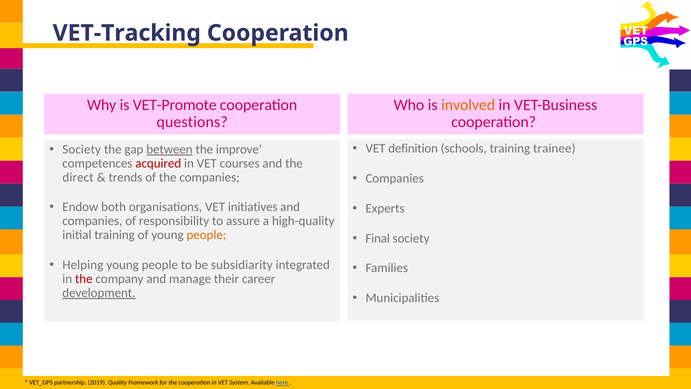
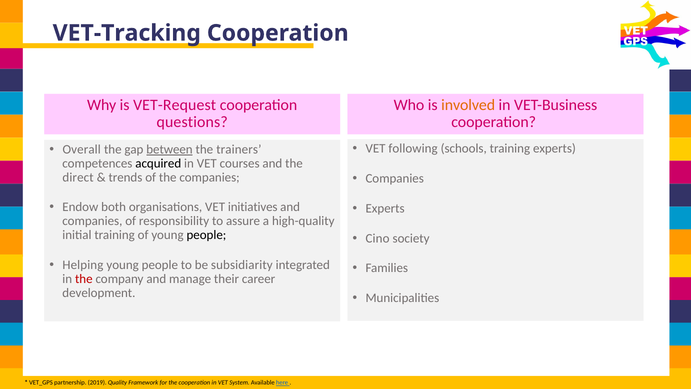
VET-Promote: VET-Promote -> VET-Request (175, 105)
definition: definition -> following (413, 149)
training trainee: trainee -> experts (554, 149)
Society: Society -> Overall (82, 149)
improve: improve -> trainers (239, 149)
acquired colour: red -> black (158, 163)
people colour: orange -> black (206, 235)
Final: Final -> Cino (378, 238)
development underline: present -> none (99, 293)
